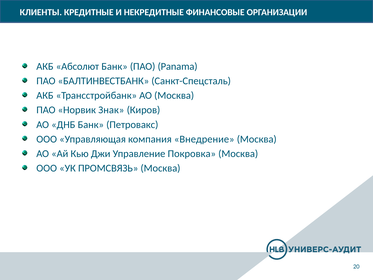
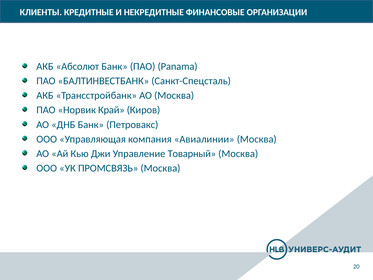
Знак: Знак -> Край (111, 110)
Внедрение: Внедрение -> Авиалинии (204, 139)
Покровка: Покровка -> Товарный (192, 153)
